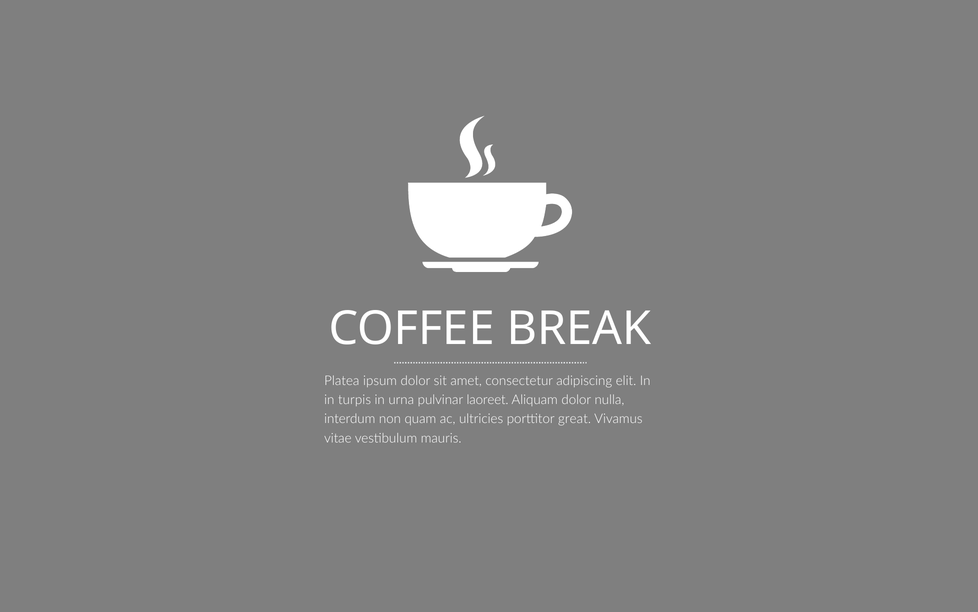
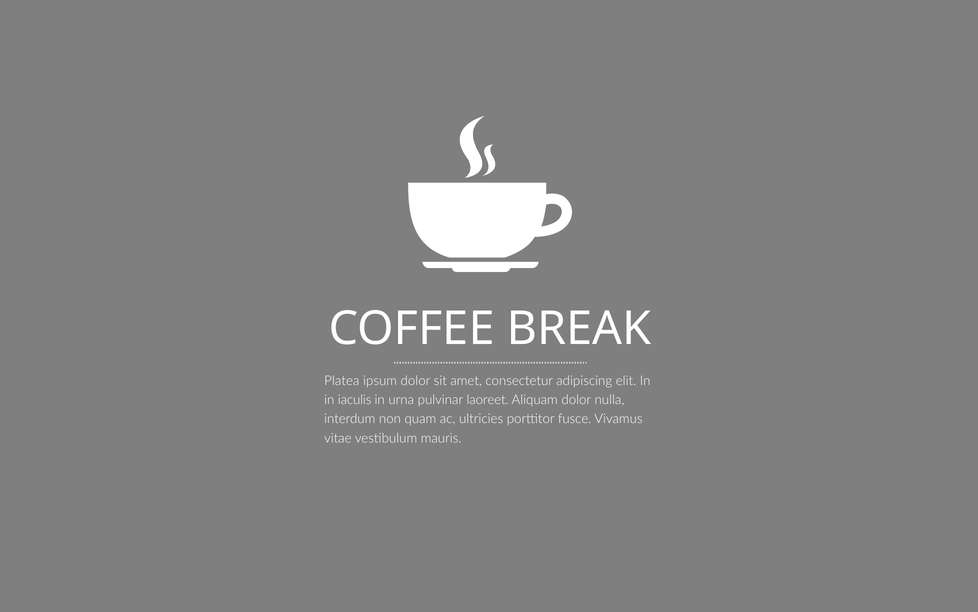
turpis: turpis -> iaculis (355, 399)
great: great -> fusce (575, 419)
